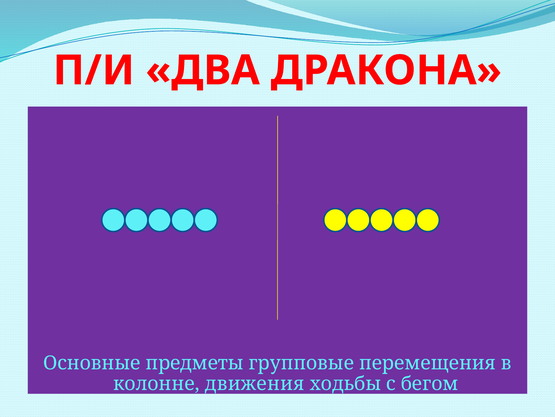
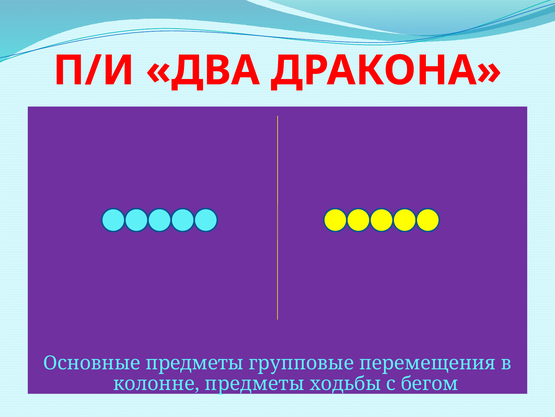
колонне движения: движения -> предметы (255, 383)
